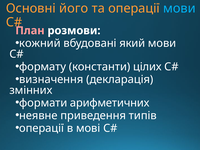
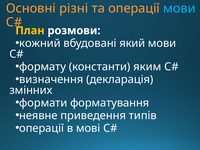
його: його -> різні (74, 8)
План colour: pink -> yellow (30, 31)
цілих: цілих -> яким (147, 67)
арифметичних: арифметичних -> форматування (110, 103)
